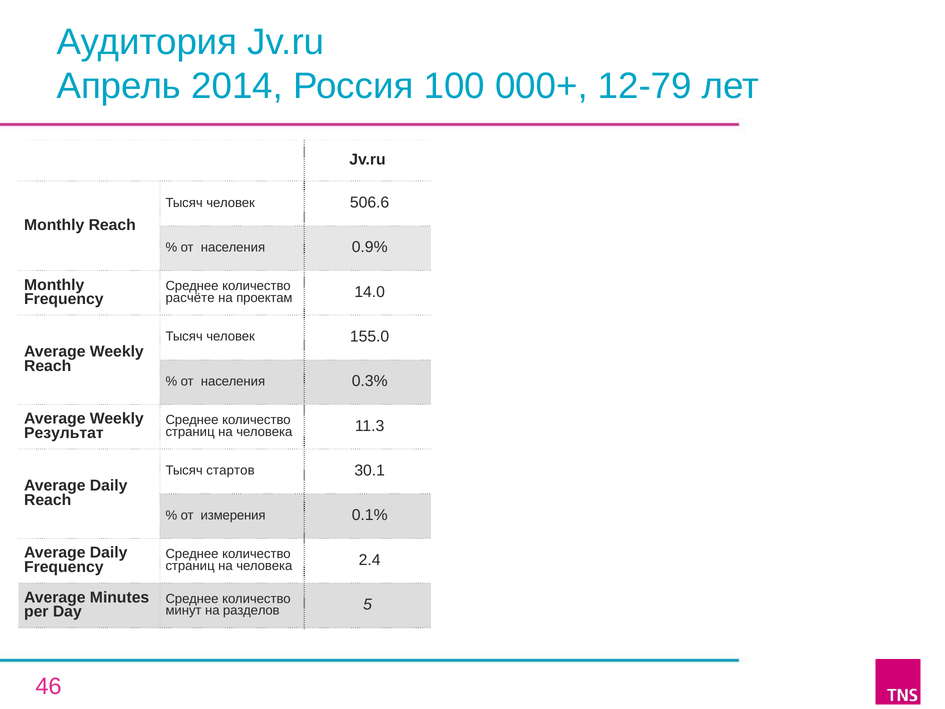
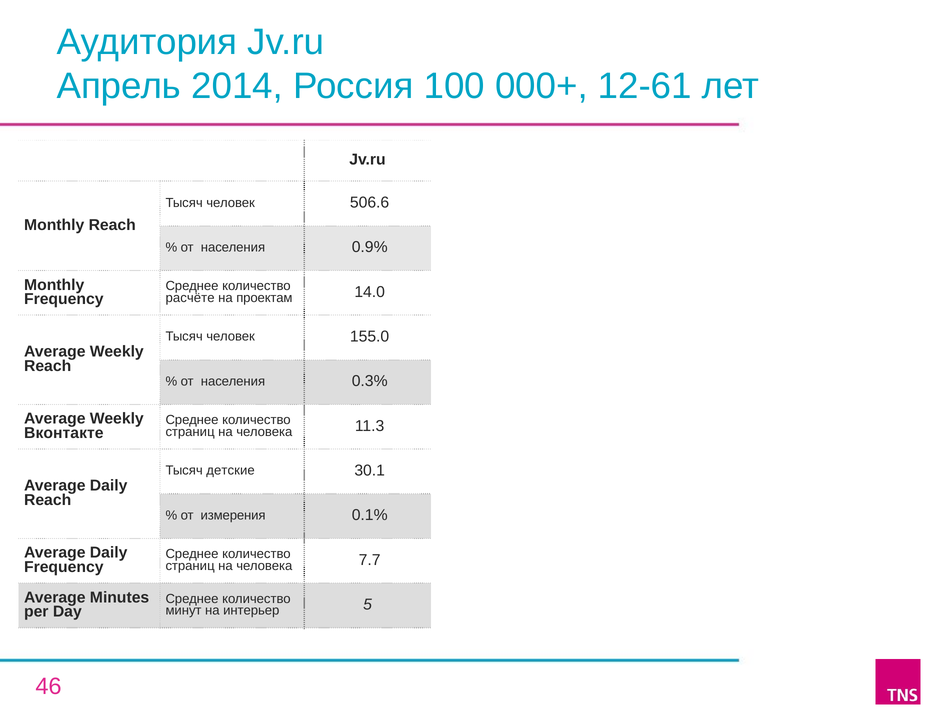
12-79: 12-79 -> 12-61 (645, 86)
Результат: Результат -> Вконтакте (64, 433)
стартов: стартов -> детские (231, 470)
2.4: 2.4 -> 7.7 (370, 560)
разделов: разделов -> интерьер (251, 610)
